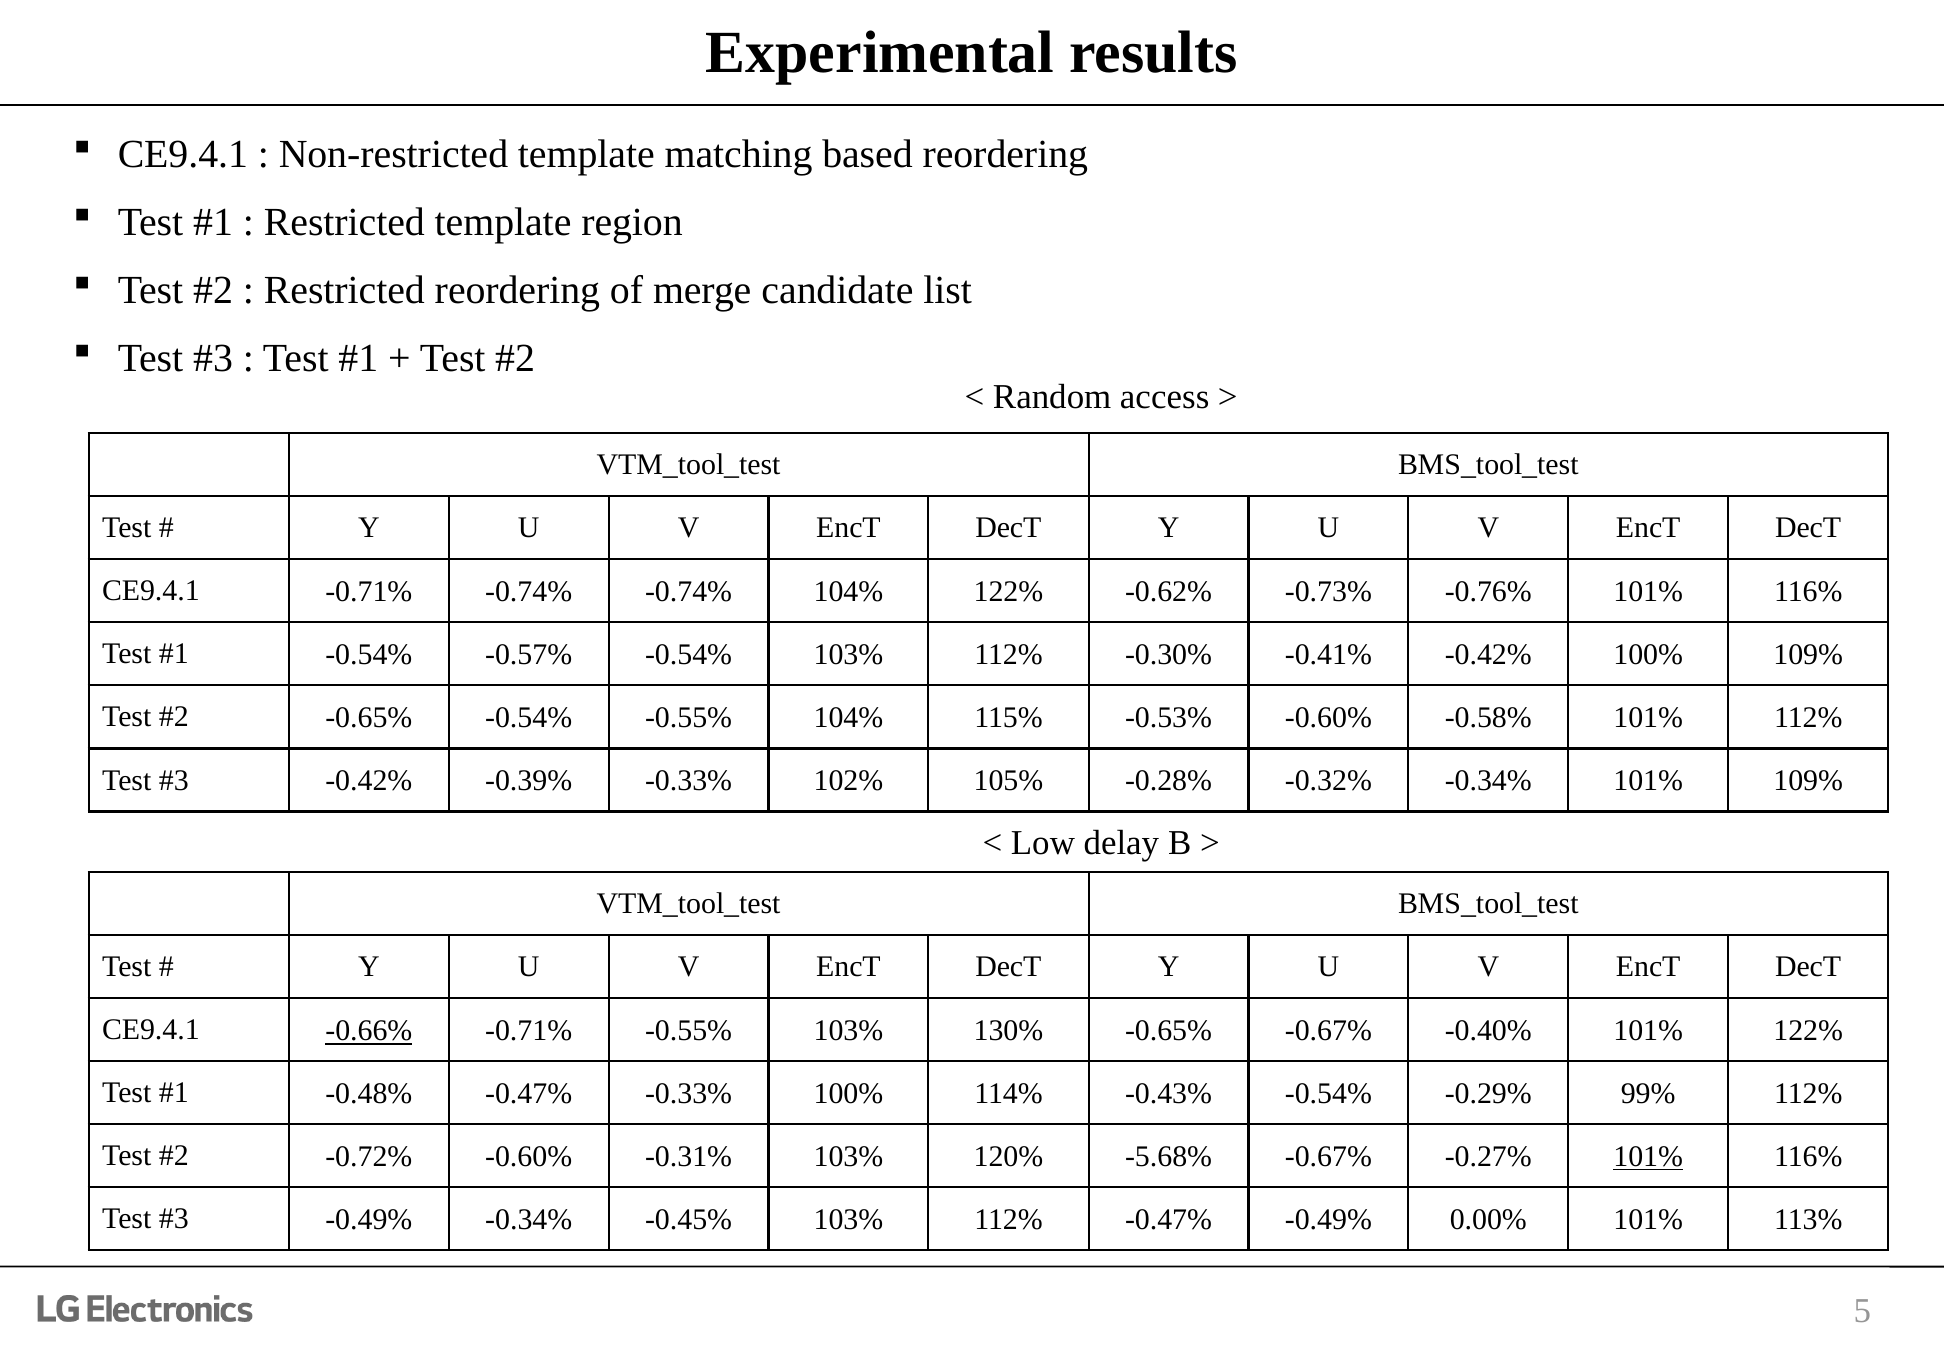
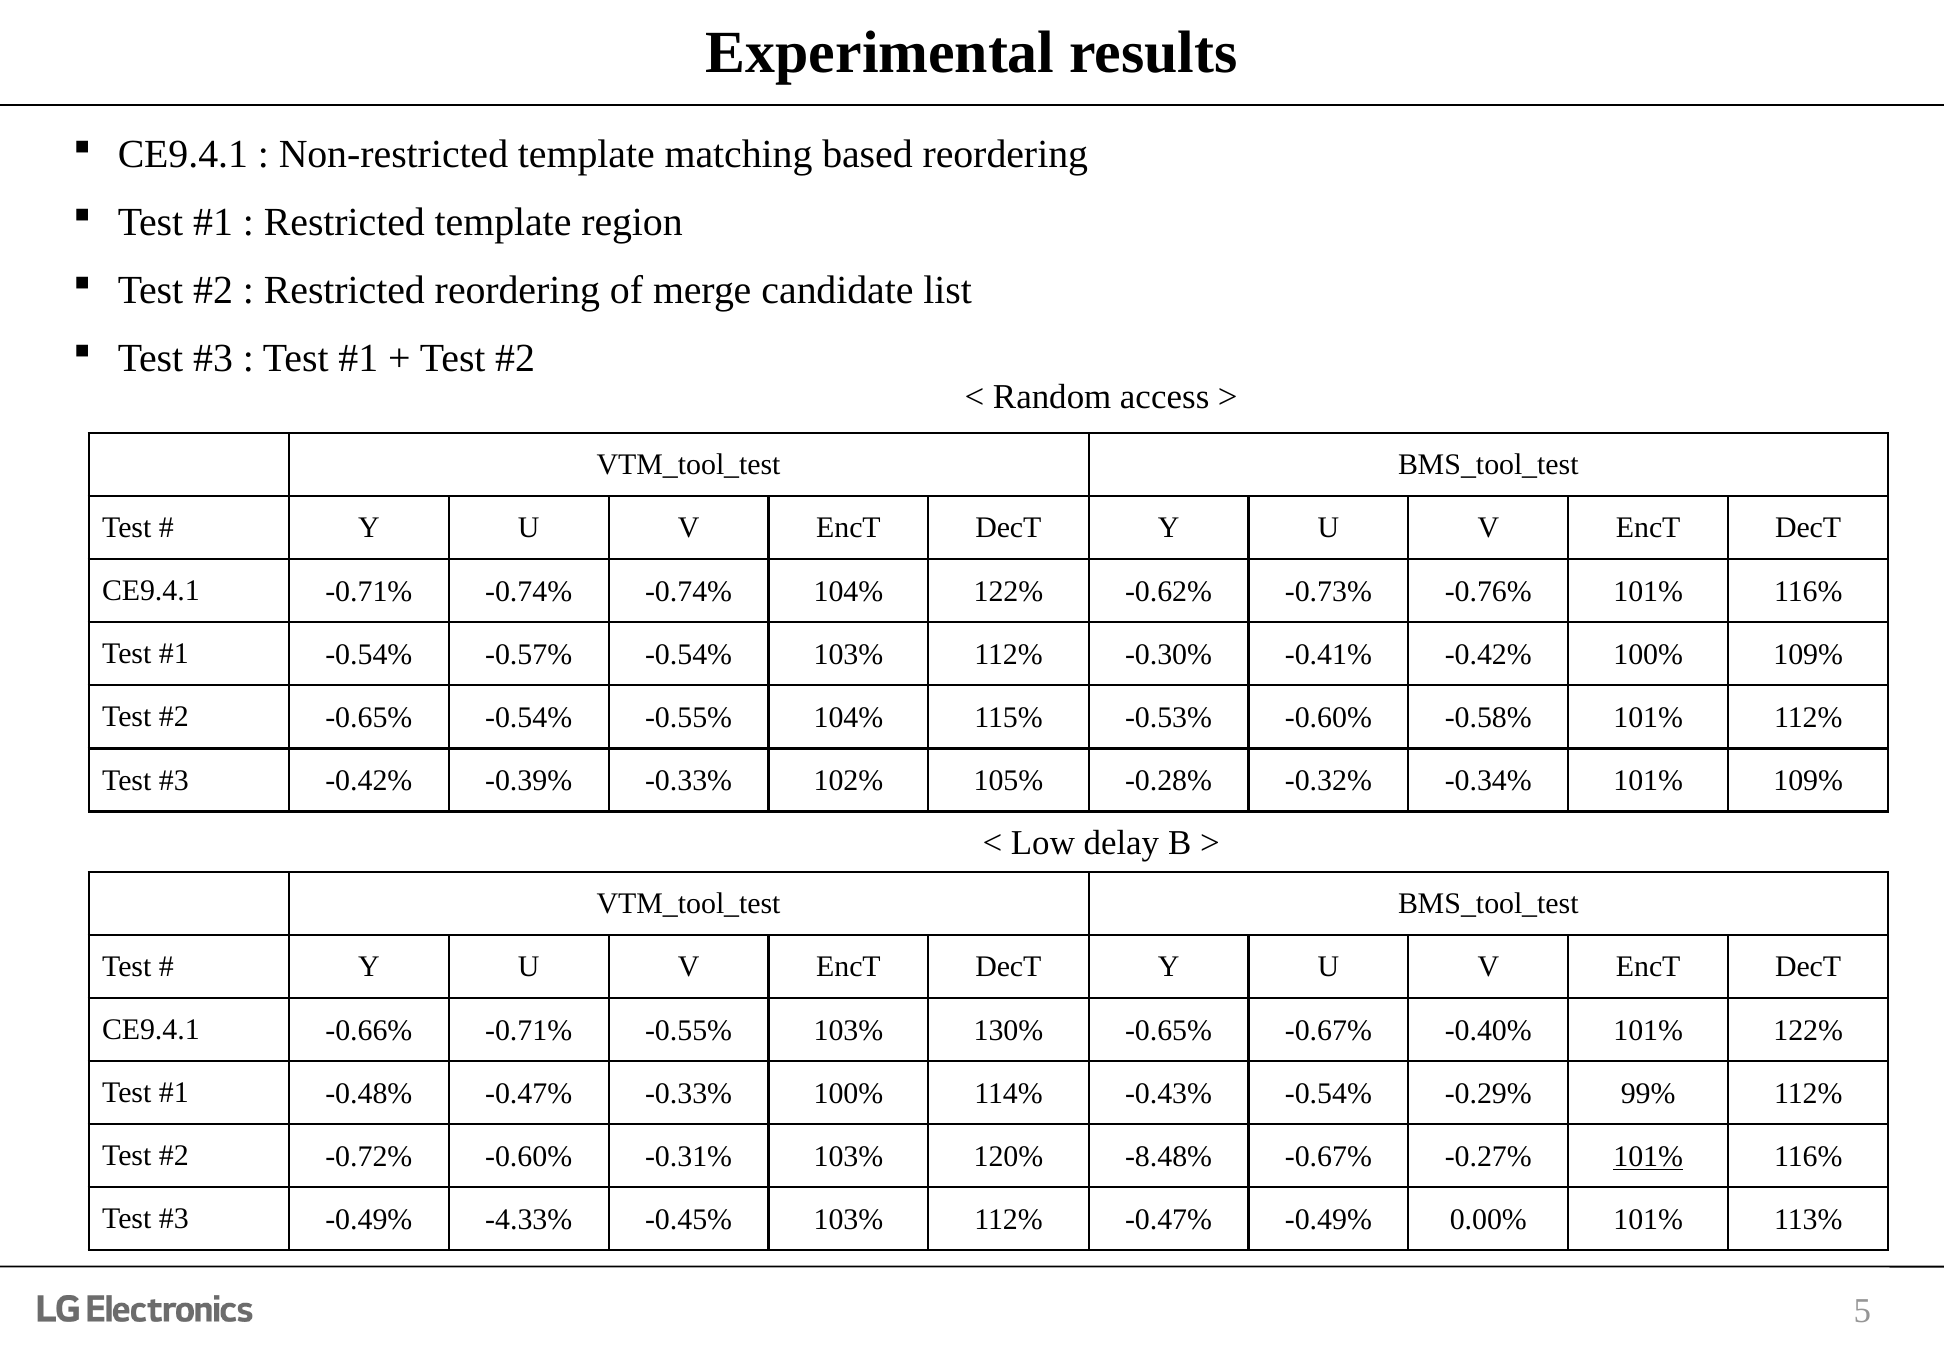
-0.66% underline: present -> none (369, 1031)
-5.68%: -5.68% -> -8.48% (1169, 1157)
-0.49% -0.34%: -0.34% -> -4.33% (529, 1220)
